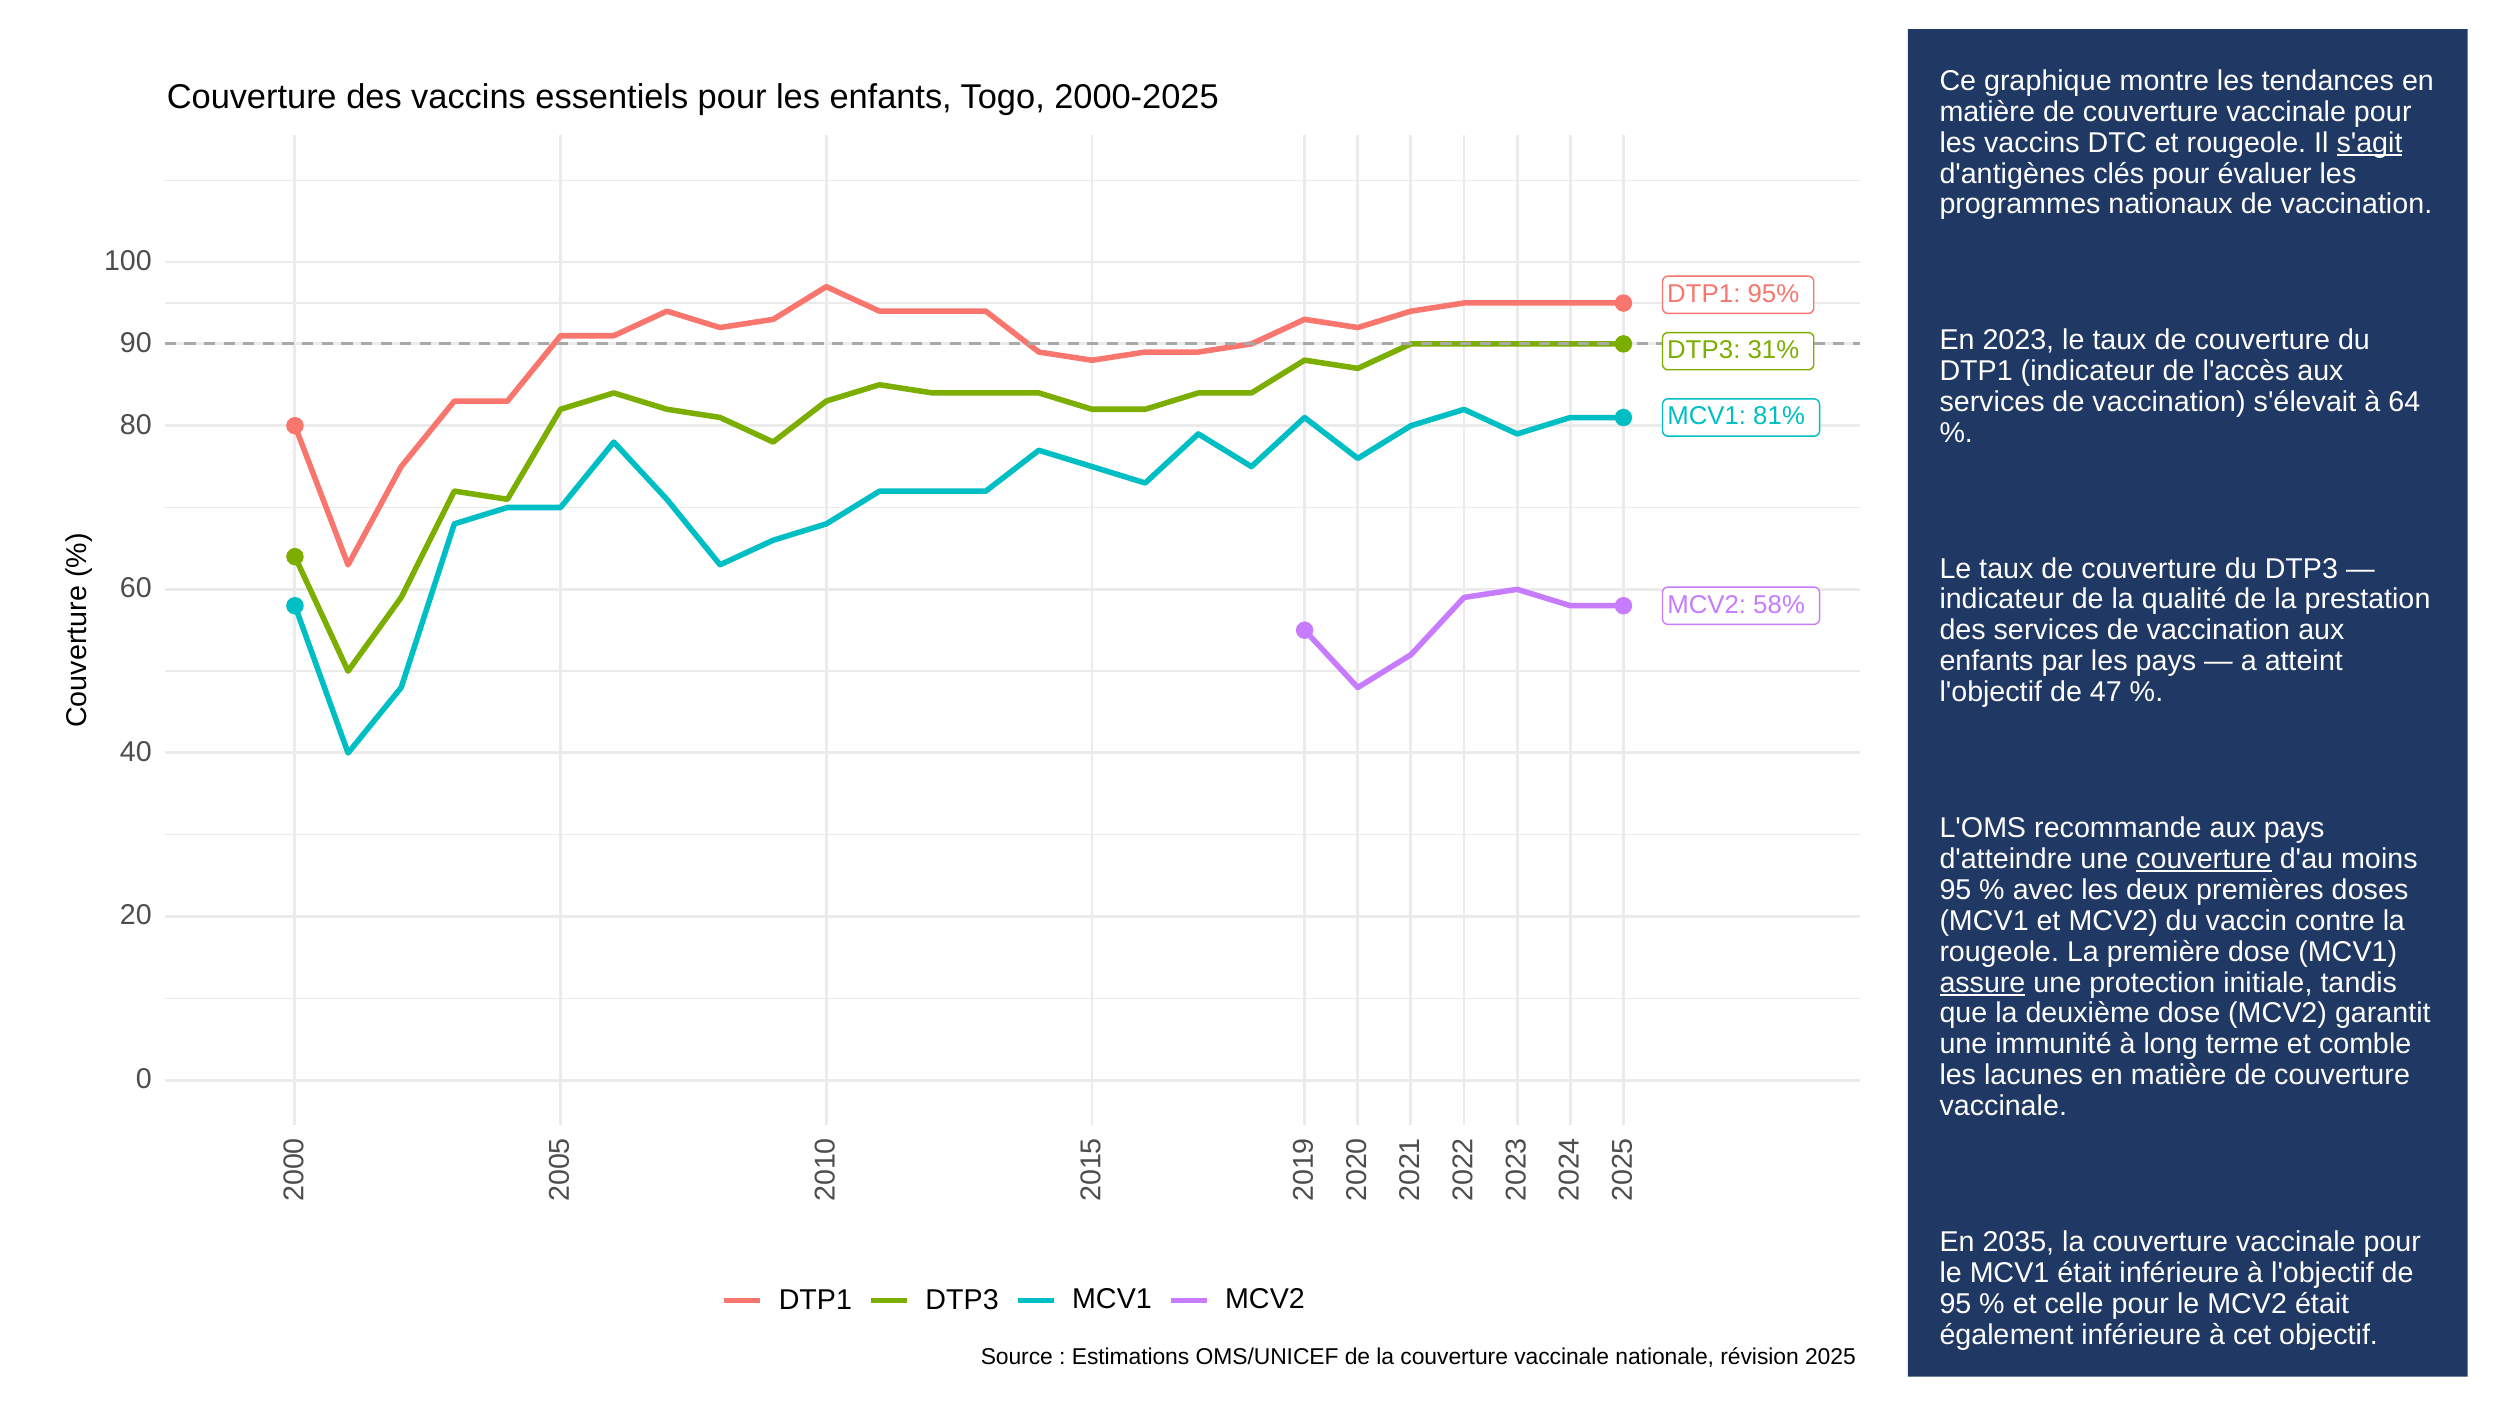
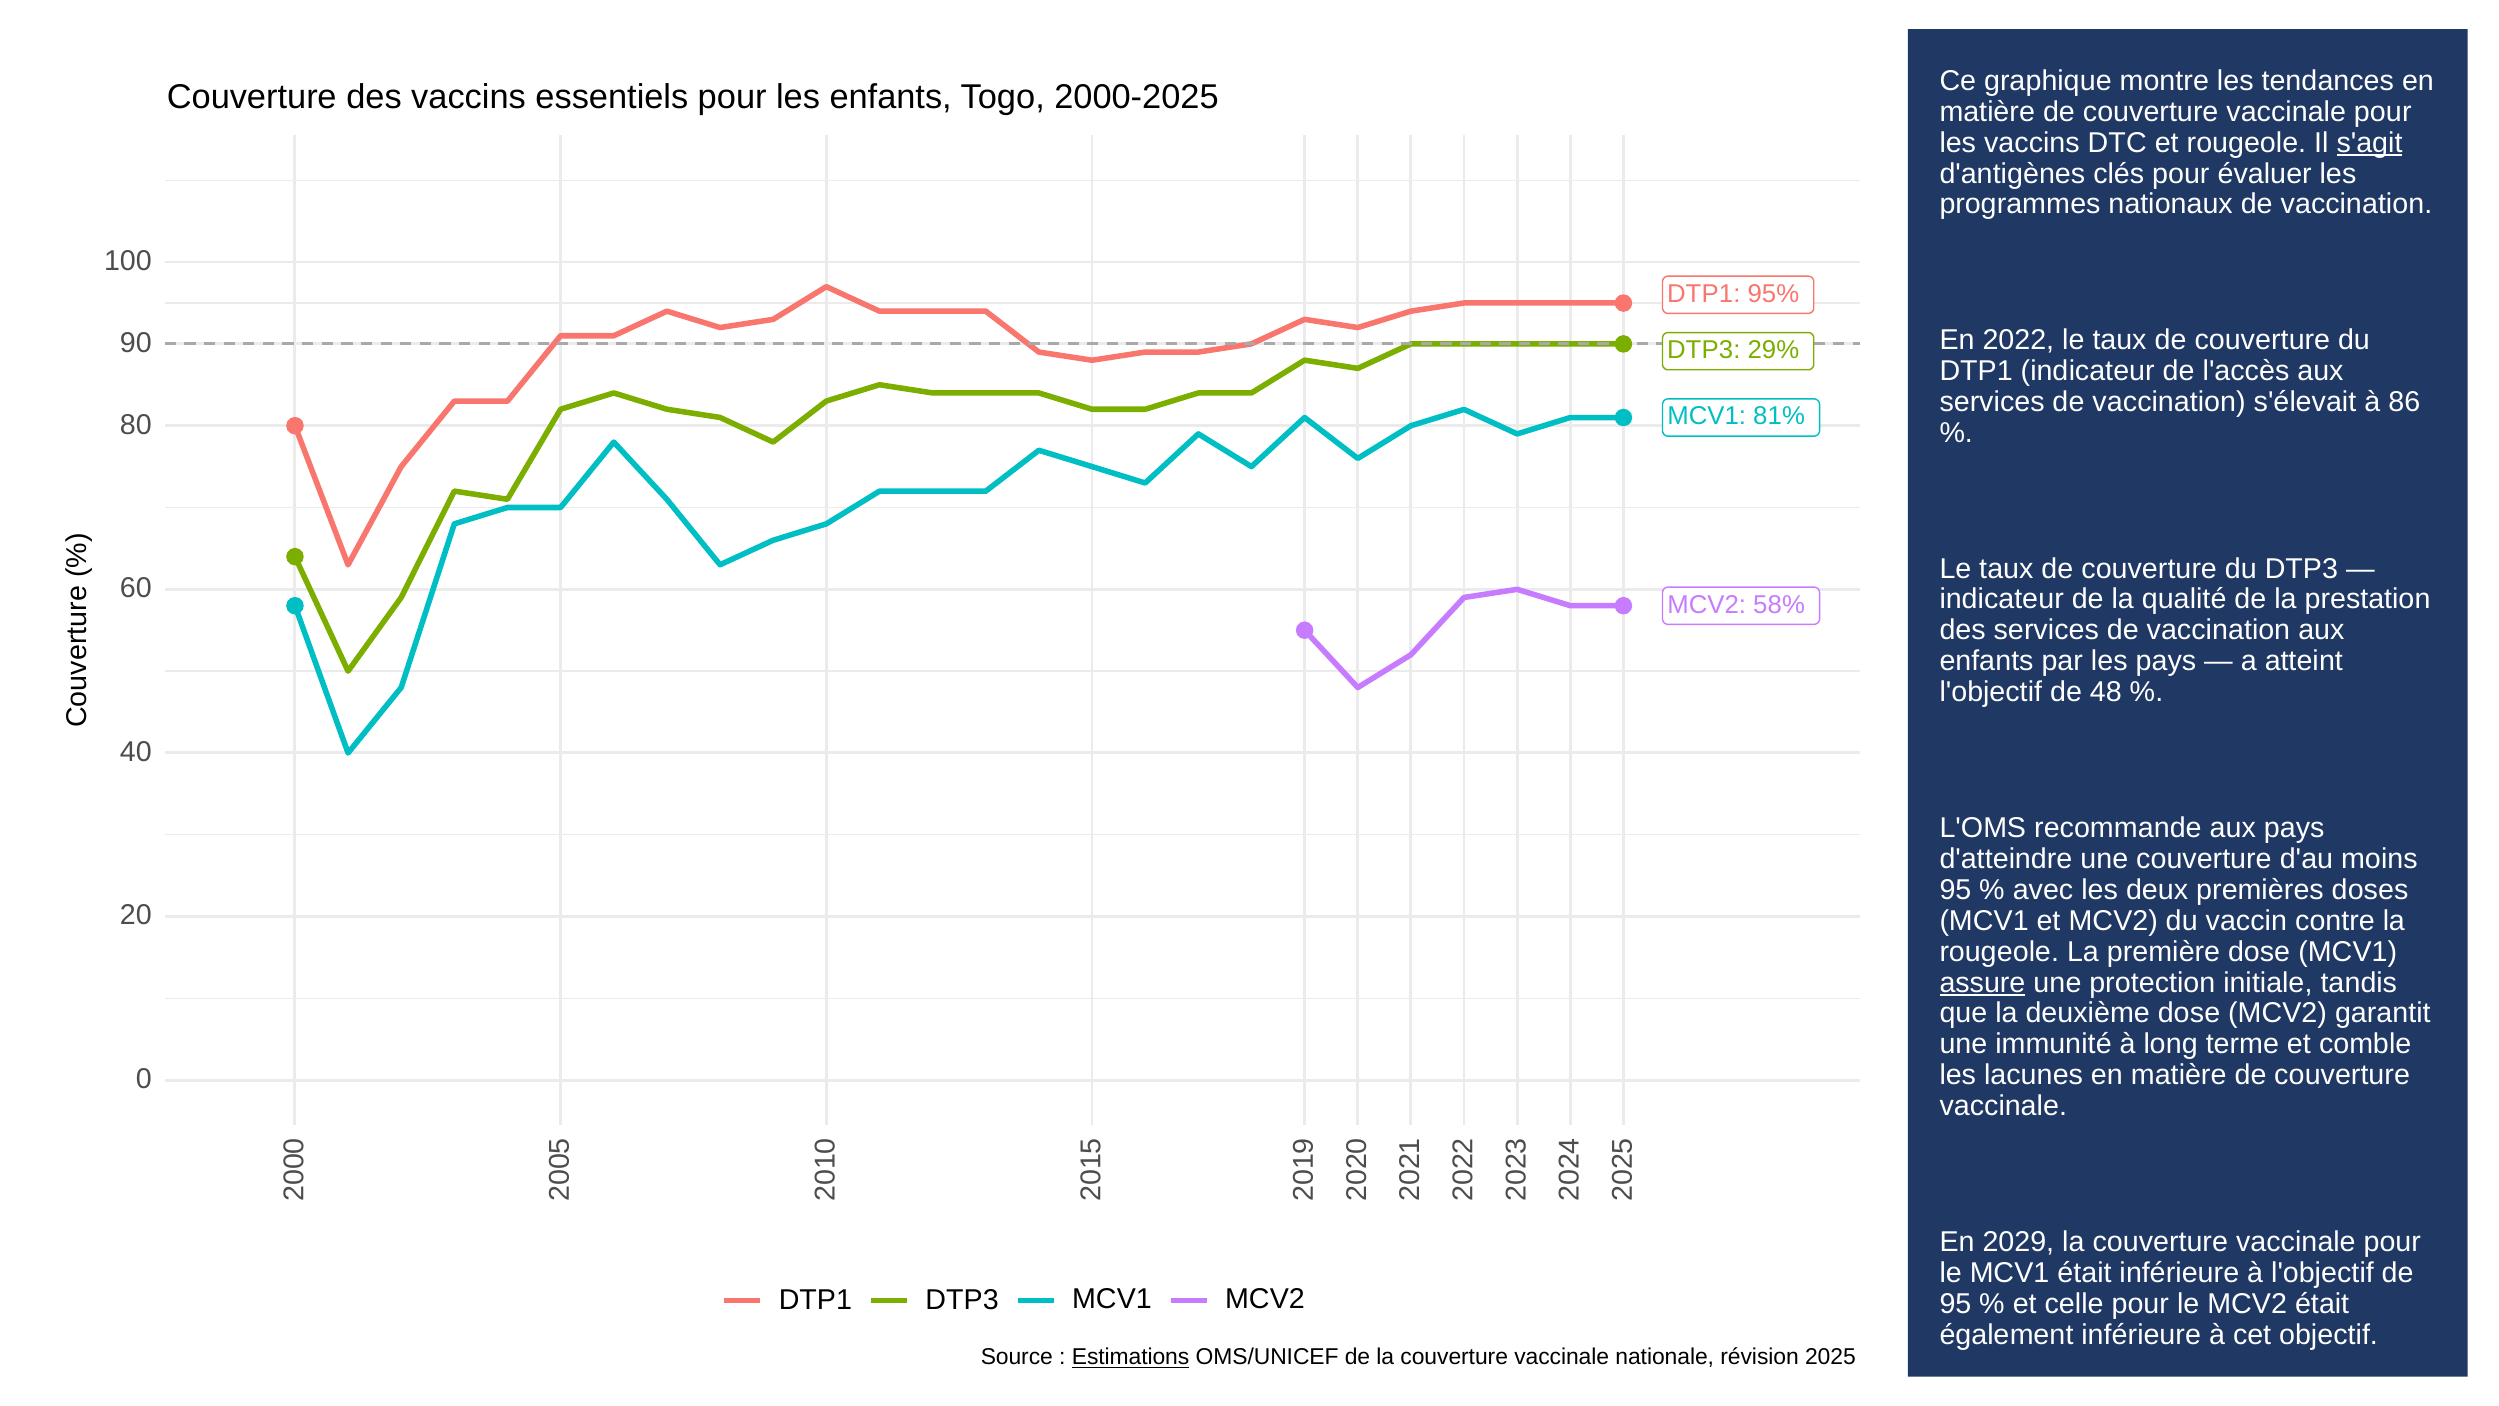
2023: 2023 -> 2022 (2018, 340)
31%: 31% -> 29% (1773, 350)
64: 64 -> 86 (2404, 402)
47: 47 -> 48 (2106, 692)
couverture underline: present -> none (2204, 859)
2035: 2035 -> 2029 (2018, 1242)
Estimations underline: none -> present (1131, 1357)
